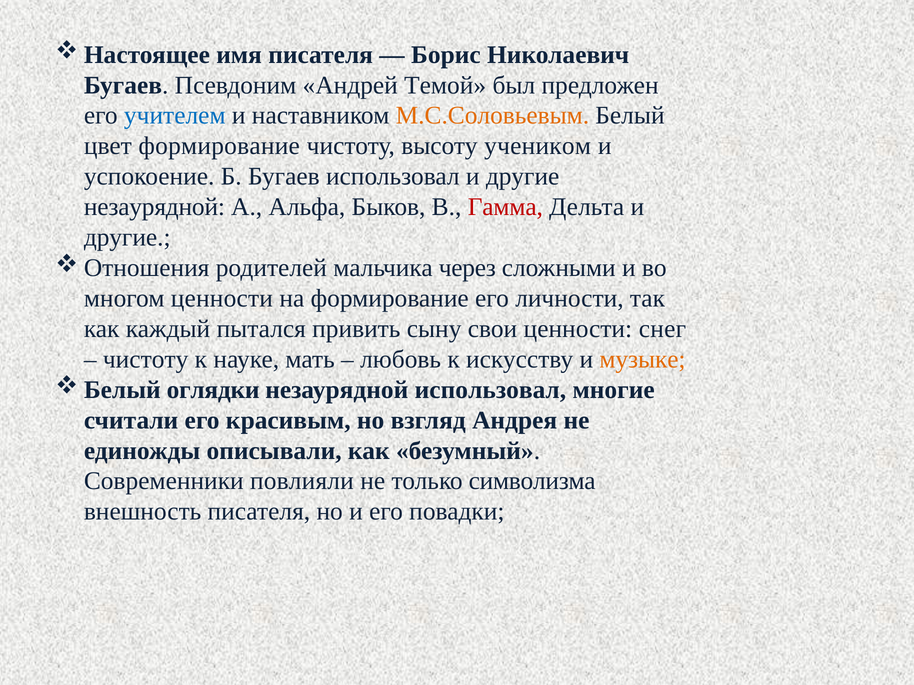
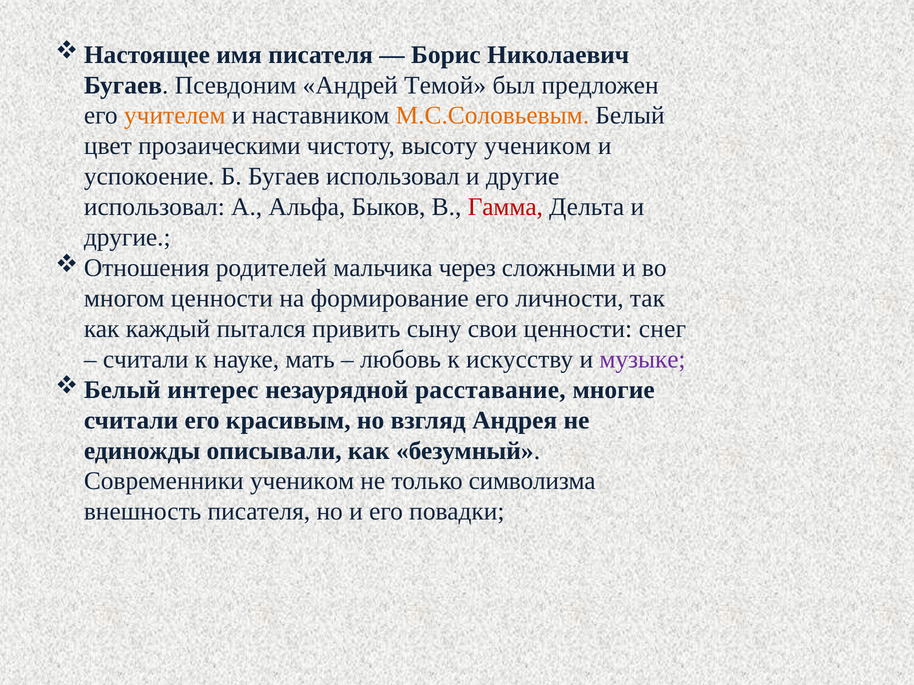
учителем colour: blue -> orange (175, 116)
цвет формирование: формирование -> прозаическими (219, 146)
незаурядной: незаурядной -> использовал (154, 207)
чистоту: чистоту -> считали (146, 360)
музыке colour: orange -> purple (642, 360)
оглядки: оглядки -> интерес (213, 390)
незаурядной использовал: использовал -> расставание (490, 390)
Современники повлияли: повлияли -> учеником (302, 481)
